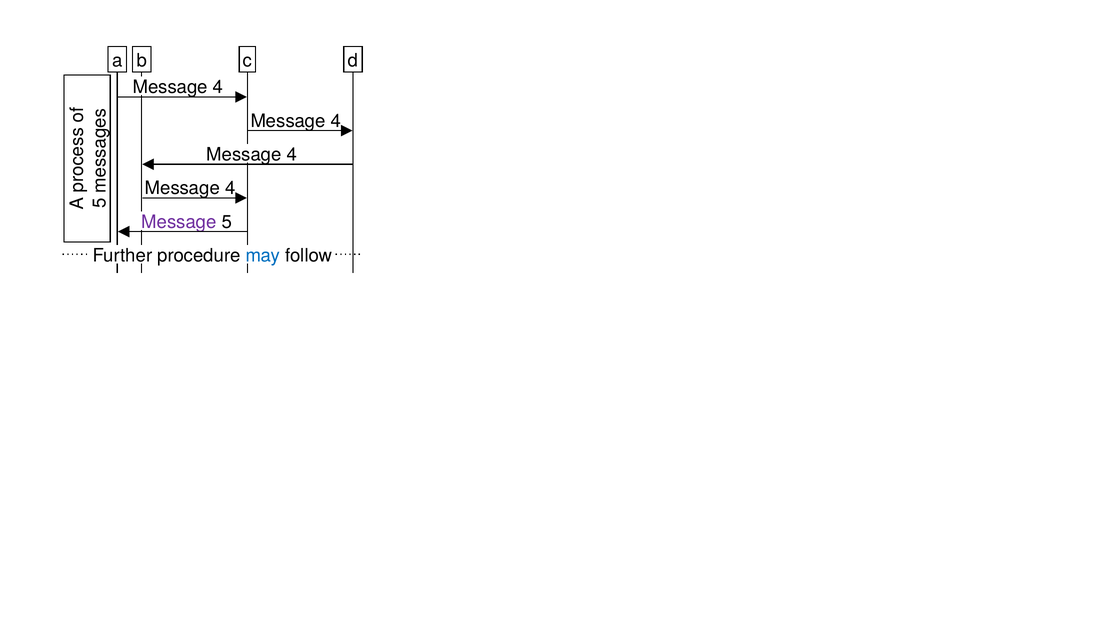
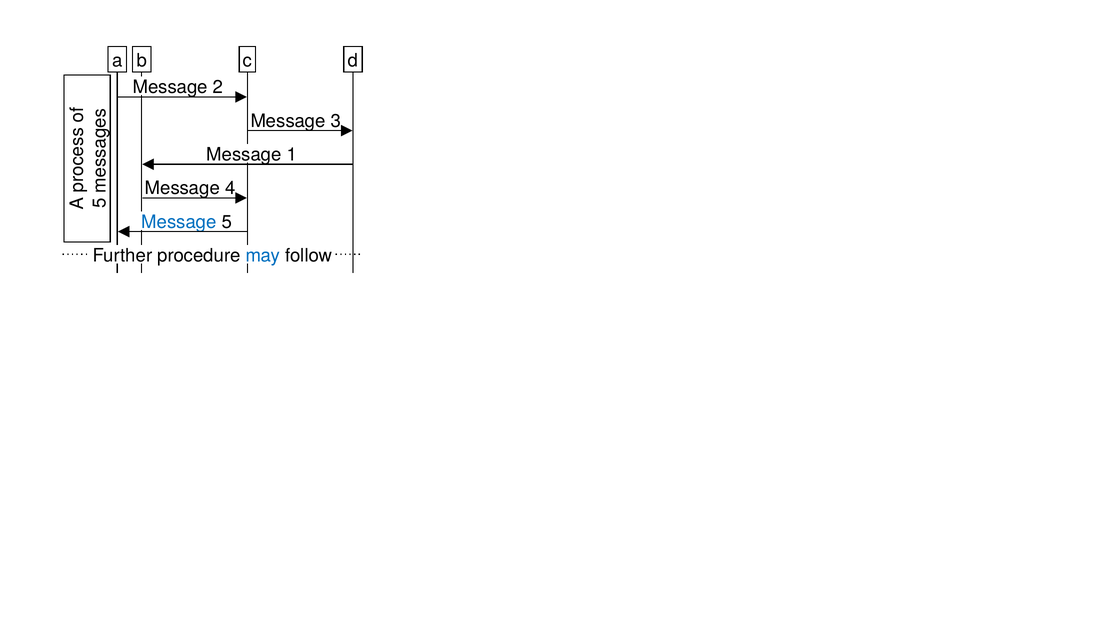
4: 4 -> 2 (218, 87)
4: 4 -> 3 (336, 121)
4: 4 -> 1 (292, 155)
Message colour: purple -> blue (179, 222)
